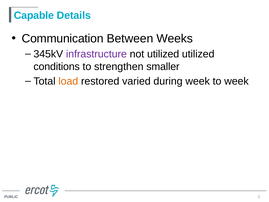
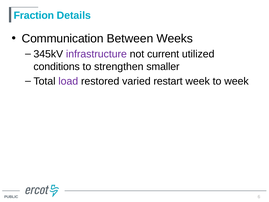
Capable: Capable -> Fraction (34, 16)
not utilized: utilized -> current (163, 54)
load colour: orange -> purple (68, 81)
during: during -> restart (168, 81)
